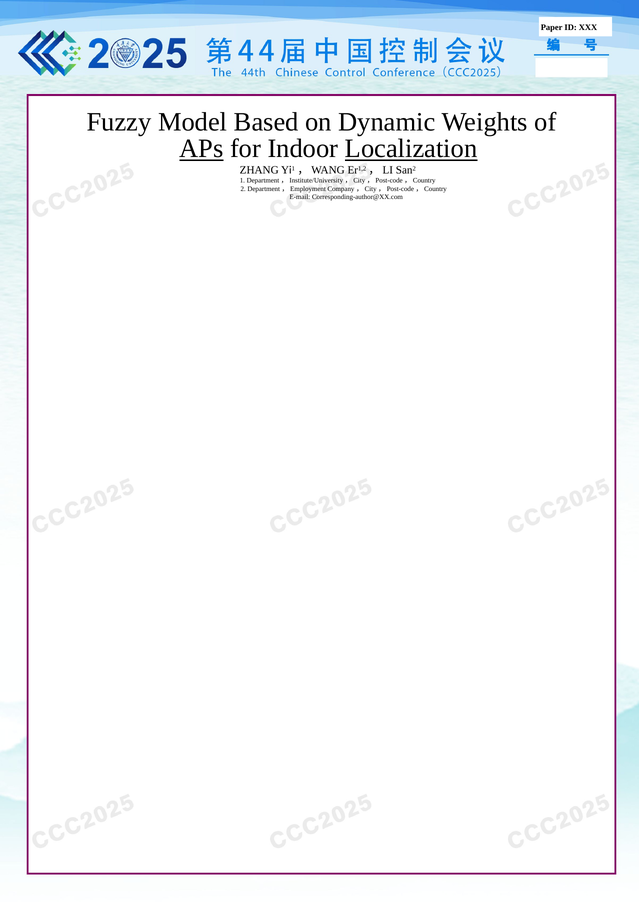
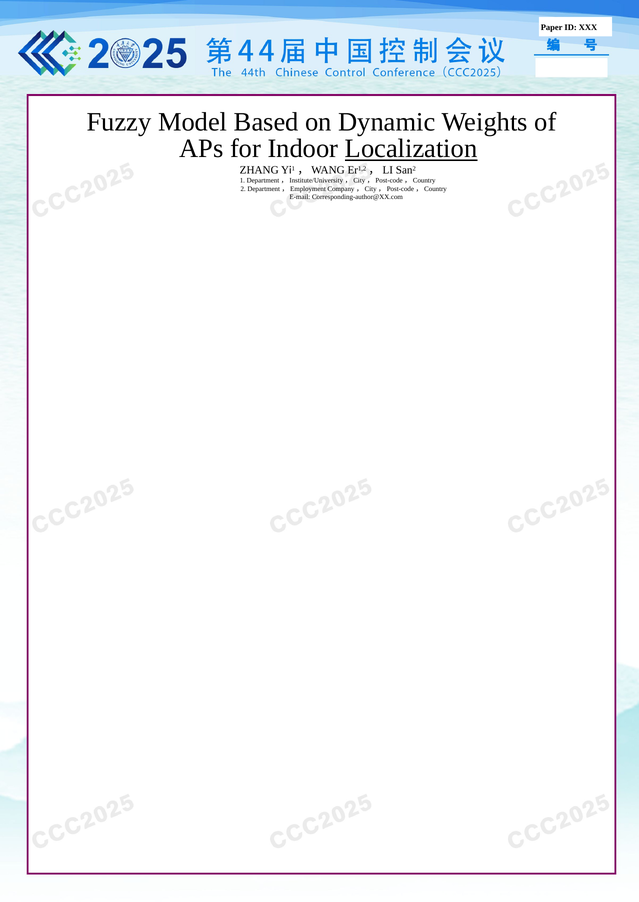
APs underline: present -> none (201, 149)
